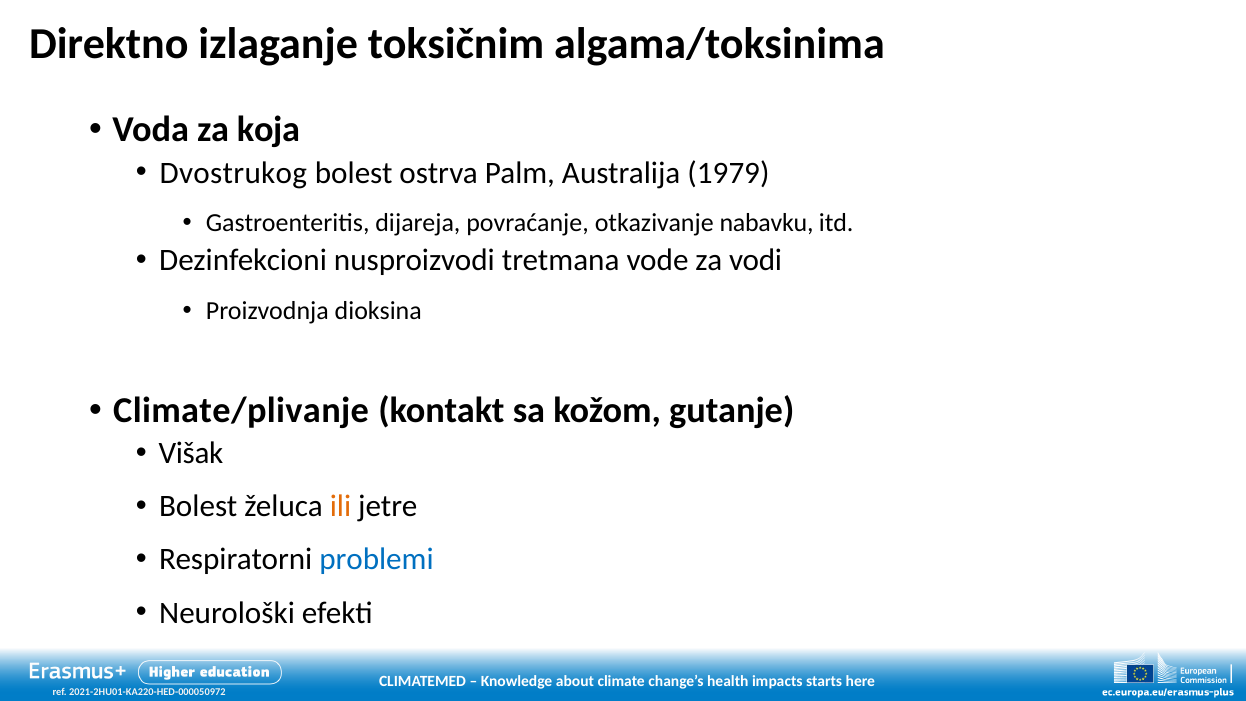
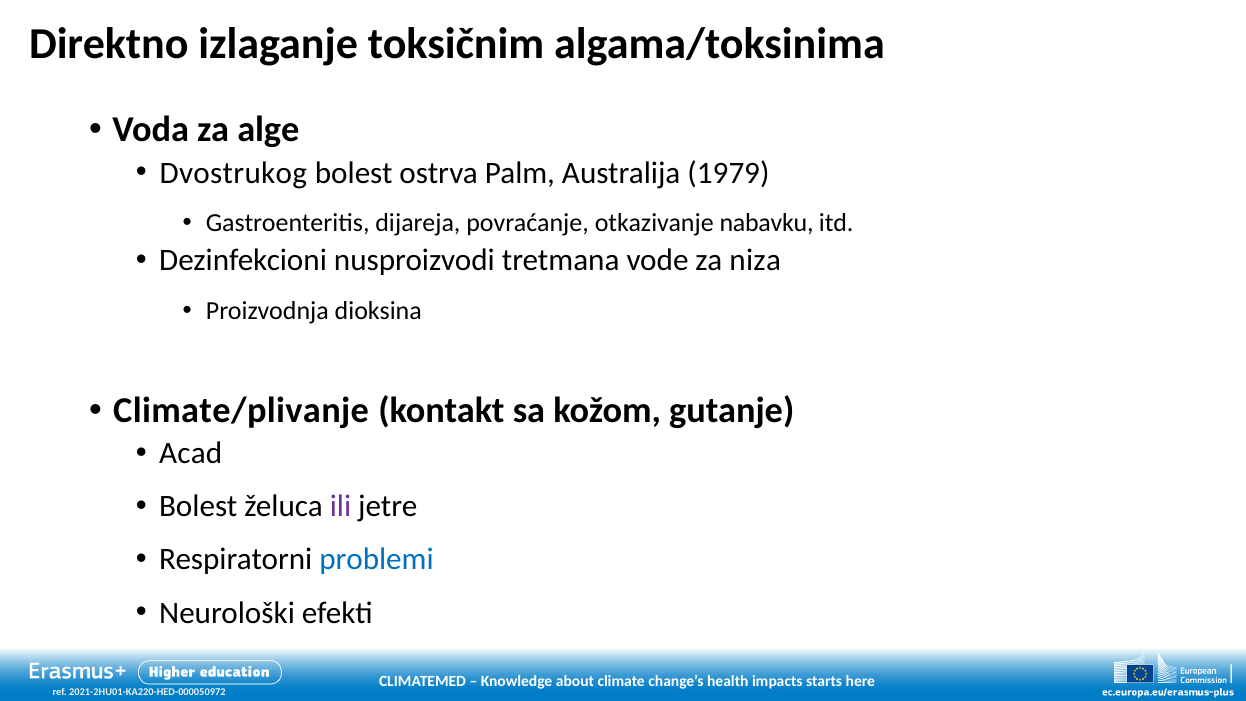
koja: koja -> alge (268, 130)
vodi: vodi -> niza (755, 260)
Višak: Višak -> Acad (191, 453)
ili colour: orange -> purple (341, 506)
